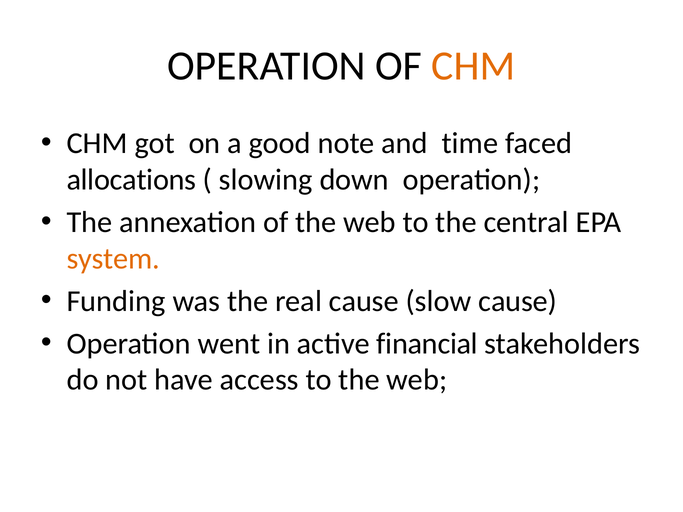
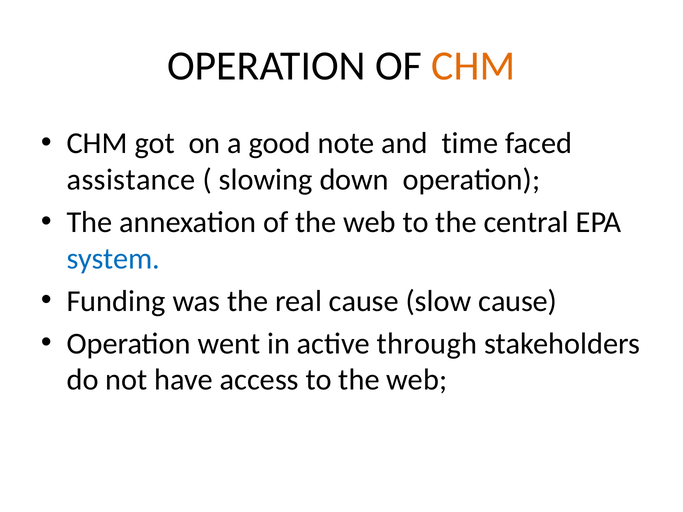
allocations: allocations -> assistance (131, 180)
system colour: orange -> blue (113, 259)
financial: financial -> through (427, 344)
